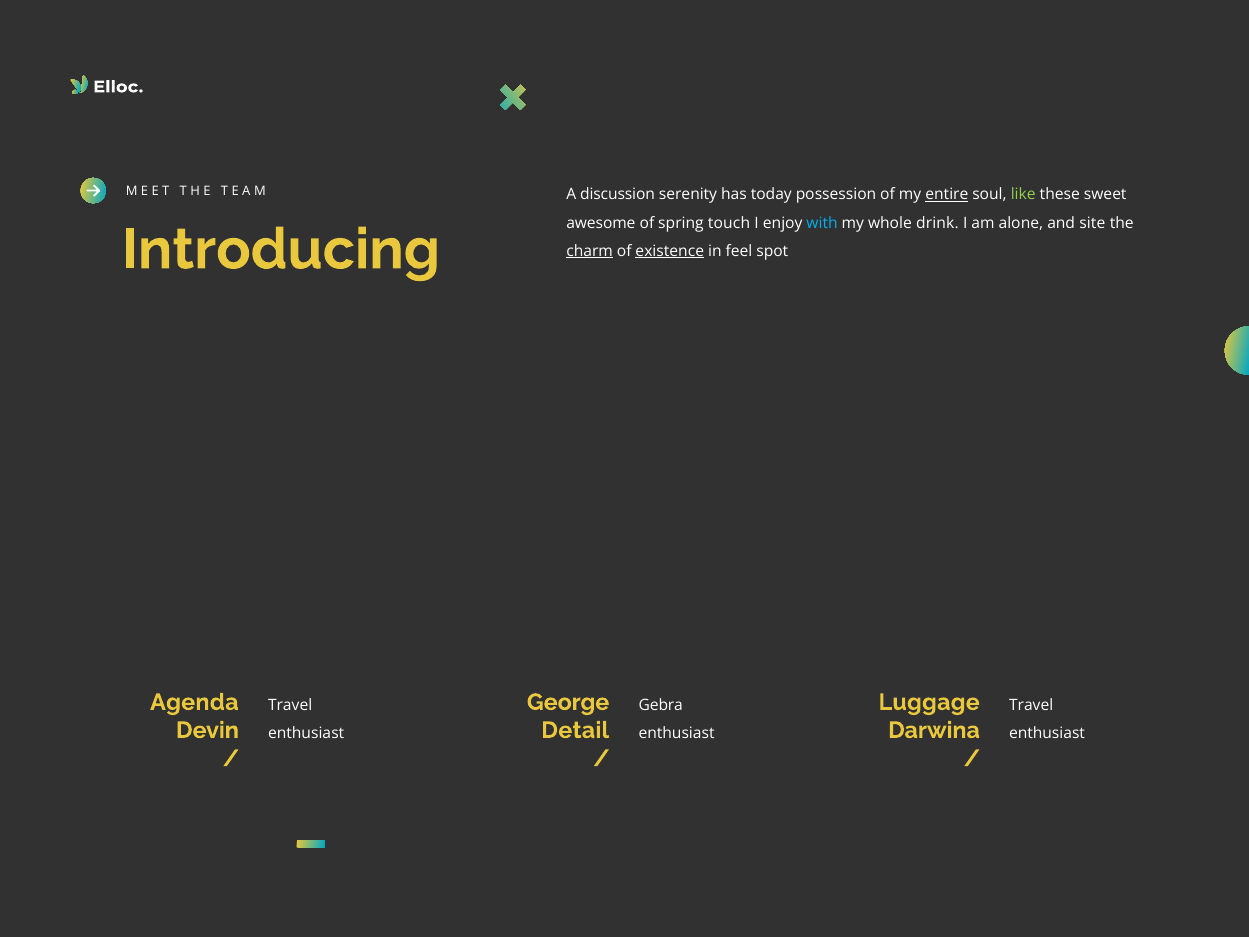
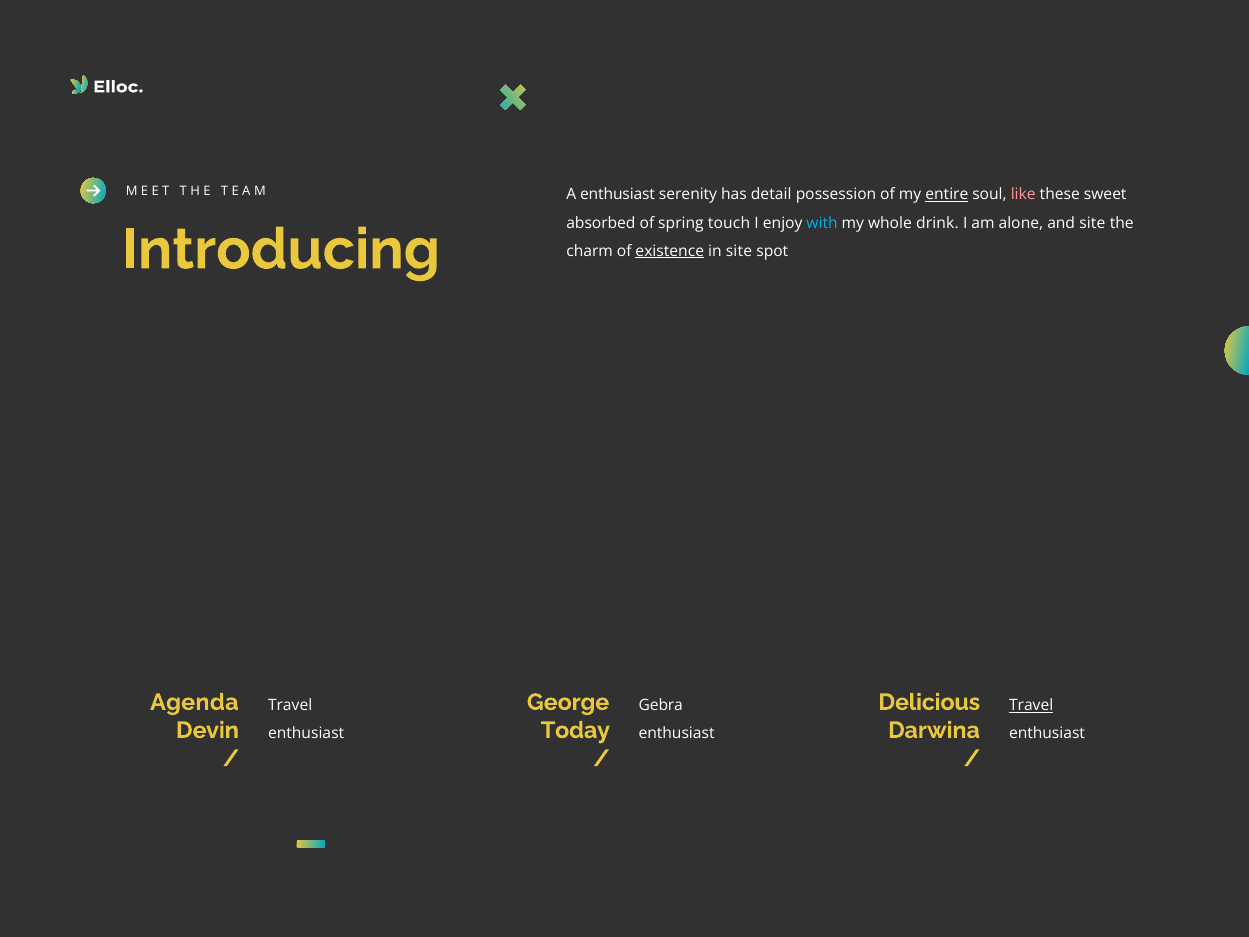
A discussion: discussion -> enthusiast (618, 195)
today: today -> detail (771, 195)
like colour: light green -> pink (1023, 195)
awesome: awesome -> absorbed (601, 223)
charm underline: present -> none (590, 251)
in feel: feel -> site (739, 251)
Luggage: Luggage -> Delicious (929, 702)
Travel underline: none -> present (1031, 705)
Detail: Detail -> Today (575, 730)
